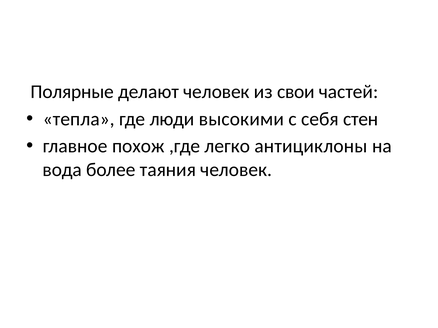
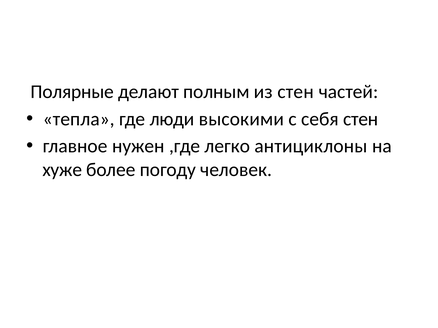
делают человек: человек -> полным (216, 92)
из свои: свои -> стен (296, 92)
похож: похож -> нужен (138, 146)
вода: вода -> хуже (62, 170)
таяния: таяния -> погоду (168, 170)
